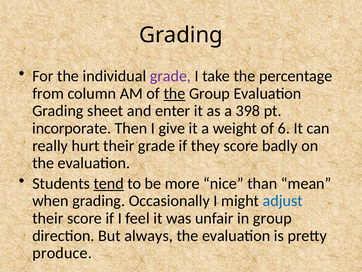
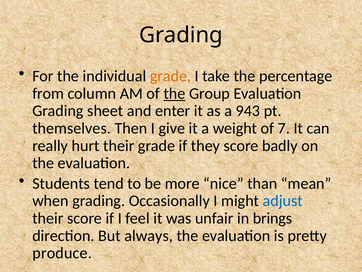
grade colour: purple -> orange (170, 76)
398: 398 -> 943 (248, 111)
incorporate: incorporate -> themselves (72, 128)
6: 6 -> 7 (284, 128)
tend underline: present -> none (109, 183)
in group: group -> brings (273, 218)
